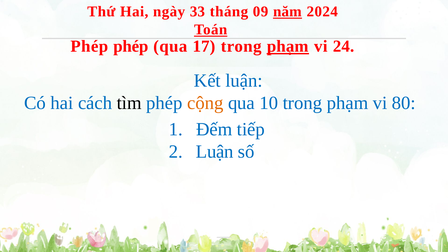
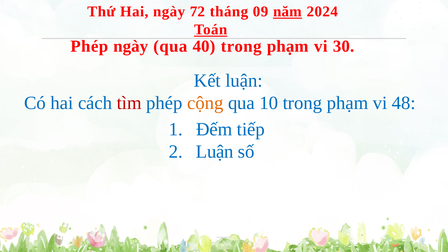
33: 33 -> 72 (197, 12)
Phép phép: phép -> ngày (131, 46)
17: 17 -> 40 (204, 46)
phạm underline: present -> none (288, 46)
24: 24 -> 30 (344, 46)
tìm colour: black -> red (129, 103)
80: 80 -> 48 (404, 103)
